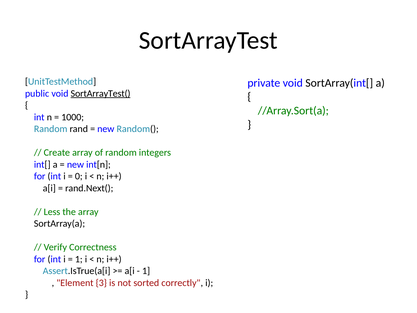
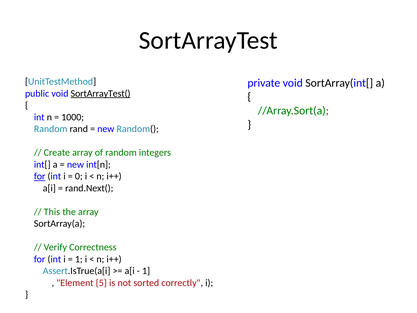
for underline: none -> present (40, 176)
Less: Less -> This (52, 212)
3: 3 -> 5 (101, 283)
